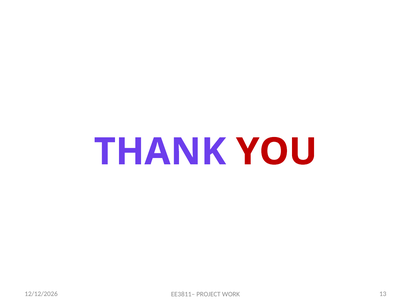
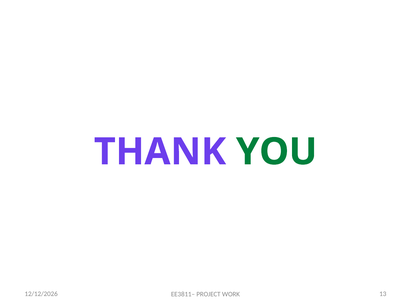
YOU colour: red -> green (277, 152)
